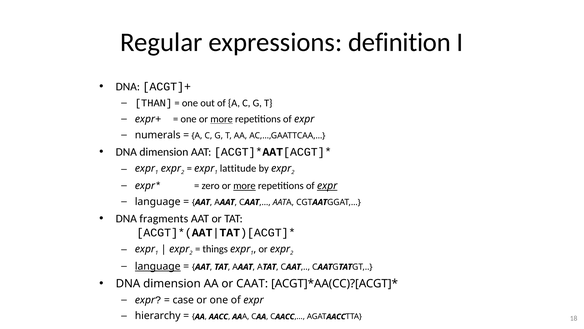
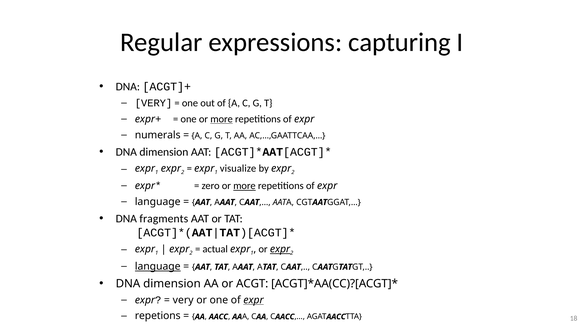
definition: definition -> capturing (399, 42)
THAN: THAN -> VERY (154, 103)
lattitude: lattitude -> visualize (238, 168)
expr underline: present -> none (327, 186)
things: things -> actual (215, 249)
expr underline: none -> present (280, 249)
or CAAT: CAAT -> ACGT (252, 283)
case: case -> very (183, 300)
expr underline: none -> present (254, 300)
hierarchy: hierarchy -> repetions (158, 315)
